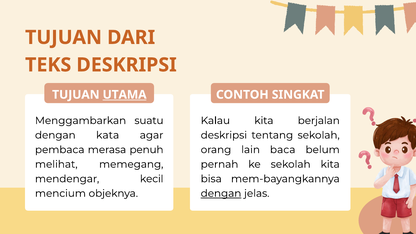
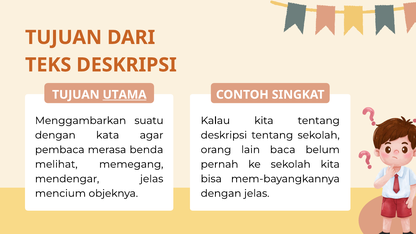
kita berjalan: berjalan -> tentang (319, 121)
penuh: penuh -> benda (146, 150)
mendengar kecil: kecil -> jelas (152, 179)
dengan underline: present -> none (221, 193)
